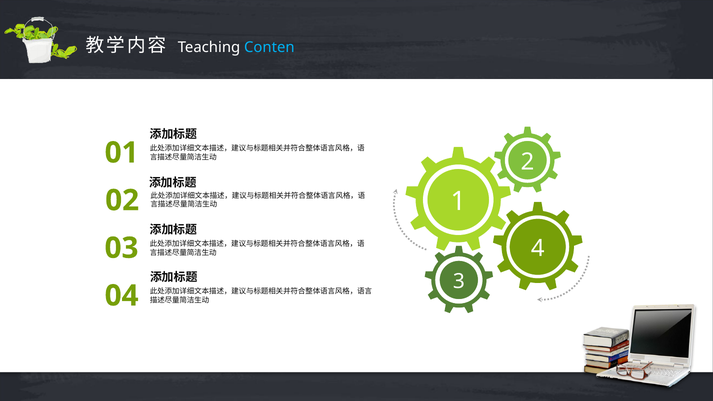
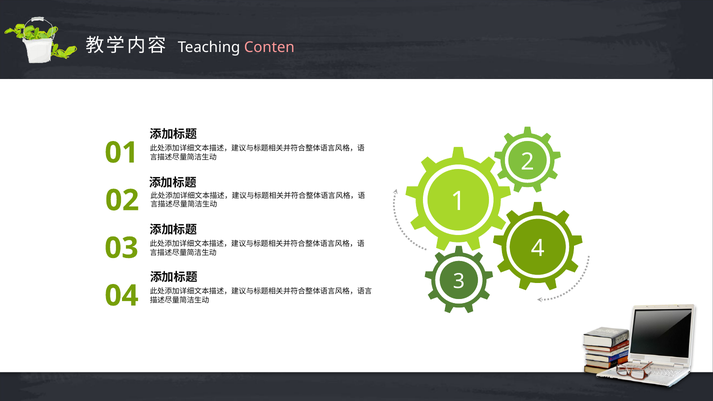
Conten colour: light blue -> pink (269, 48)
